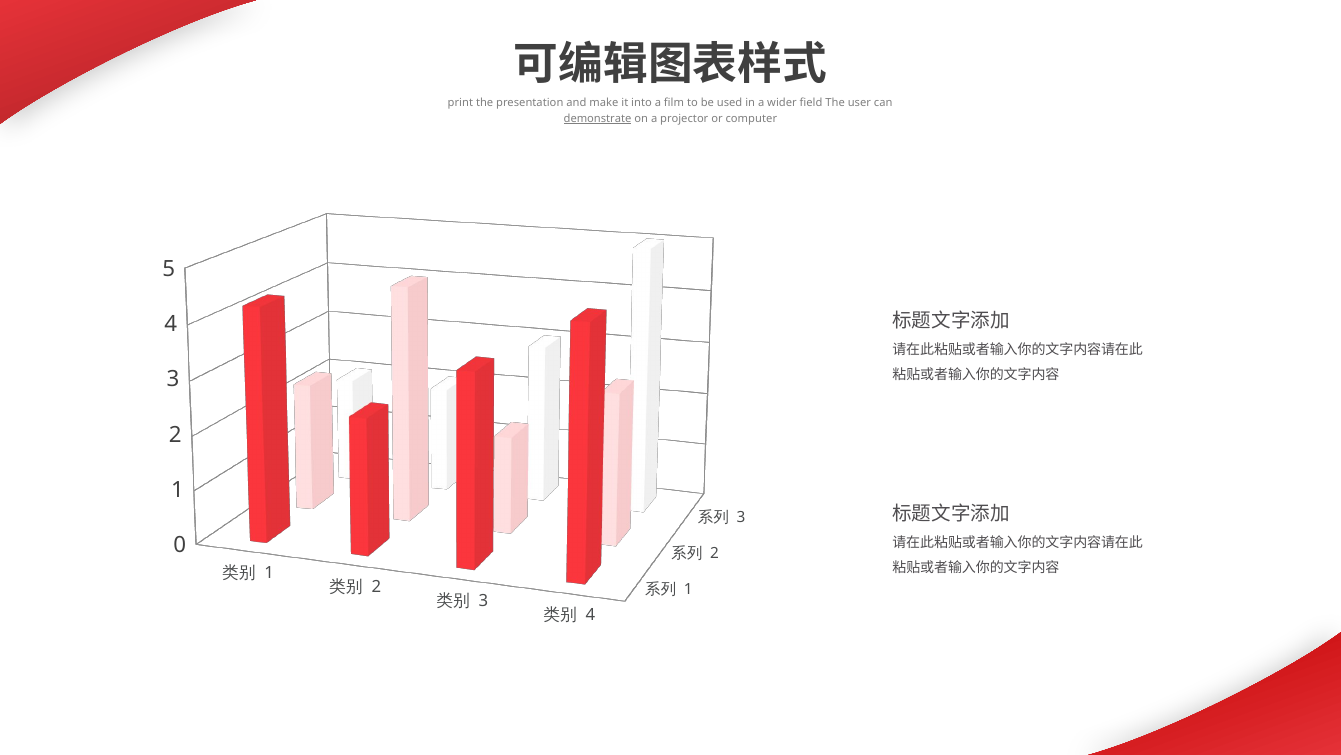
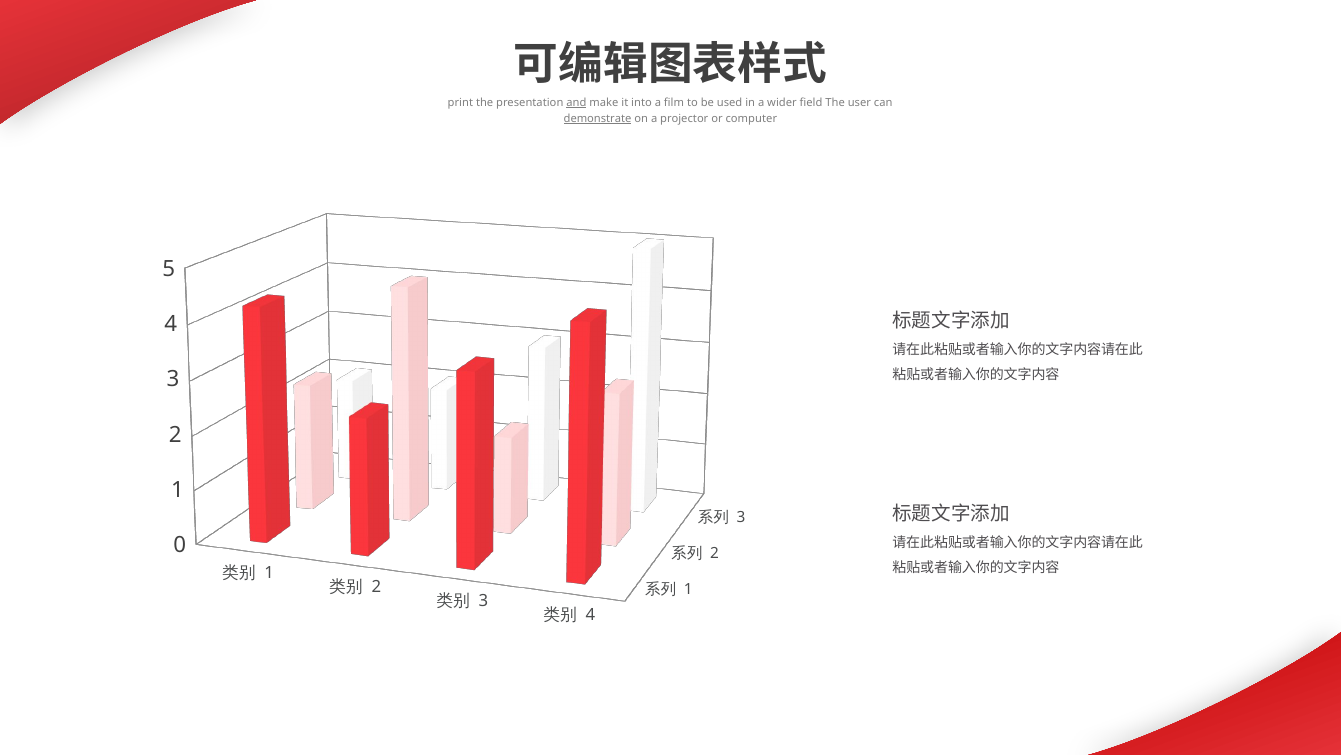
and underline: none -> present (576, 103)
